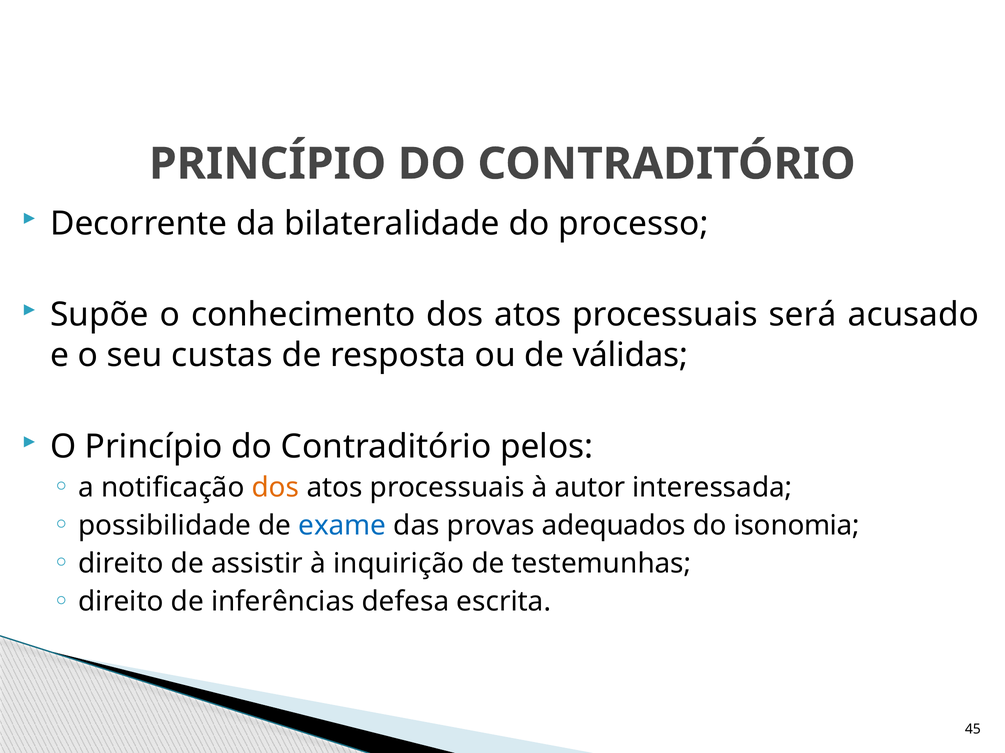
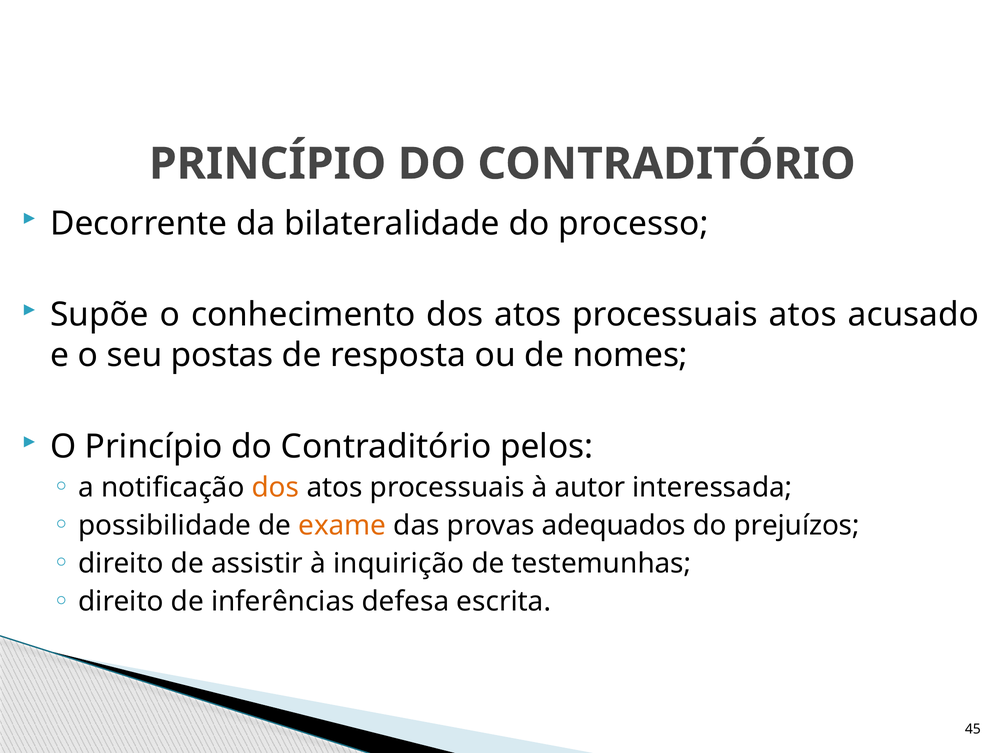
processuais será: será -> atos (803, 315)
custas: custas -> postas (222, 355)
válidas: válidas -> nomes (630, 355)
exame colour: blue -> orange (342, 526)
isonomia: isonomia -> prejuízos (797, 526)
